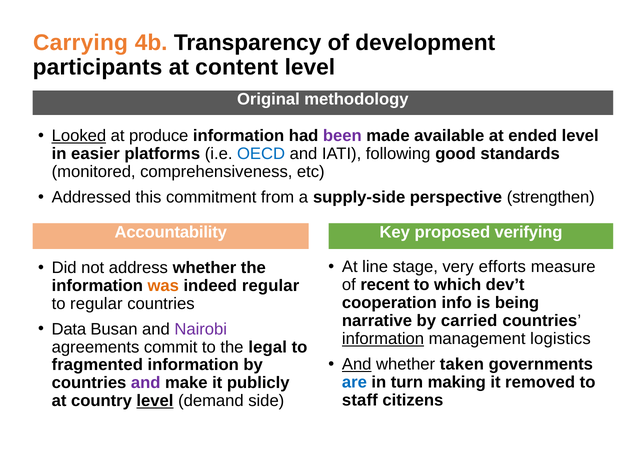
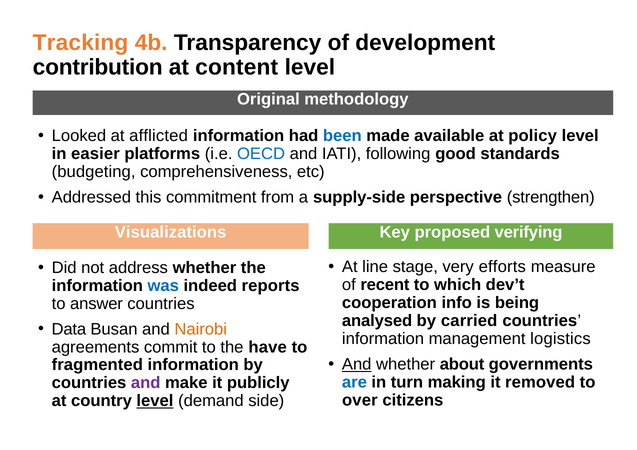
Carrying: Carrying -> Tracking (81, 43)
participants: participants -> contribution (98, 67)
Looked underline: present -> none (79, 136)
produce: produce -> afflicted (159, 136)
been colour: purple -> blue (342, 136)
ended: ended -> policy (533, 136)
monitored: monitored -> budgeting (94, 172)
Accountability: Accountability -> Visualizations (171, 232)
was colour: orange -> blue (163, 286)
indeed regular: regular -> reports (271, 286)
to regular: regular -> answer (96, 304)
narrative: narrative -> analysed (377, 321)
Nairobi colour: purple -> orange (201, 329)
information underline: present -> none (383, 339)
legal: legal -> have (268, 347)
taken: taken -> about (462, 365)
staff: staff -> over (360, 401)
